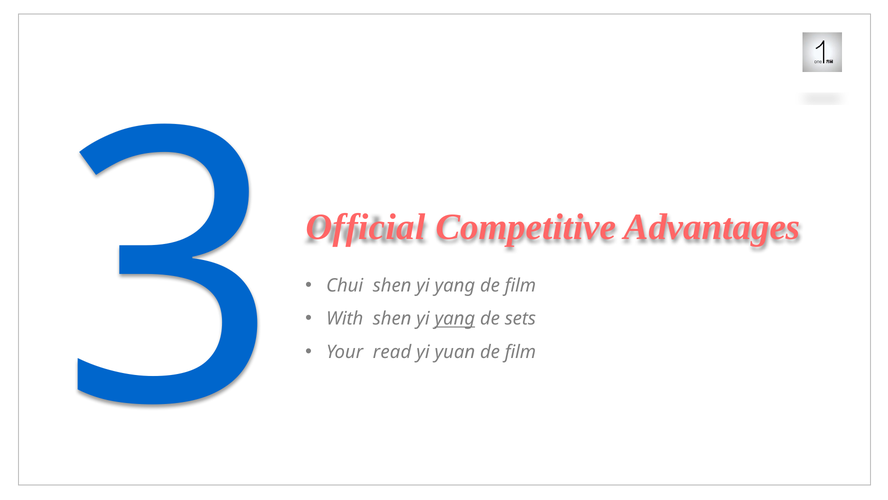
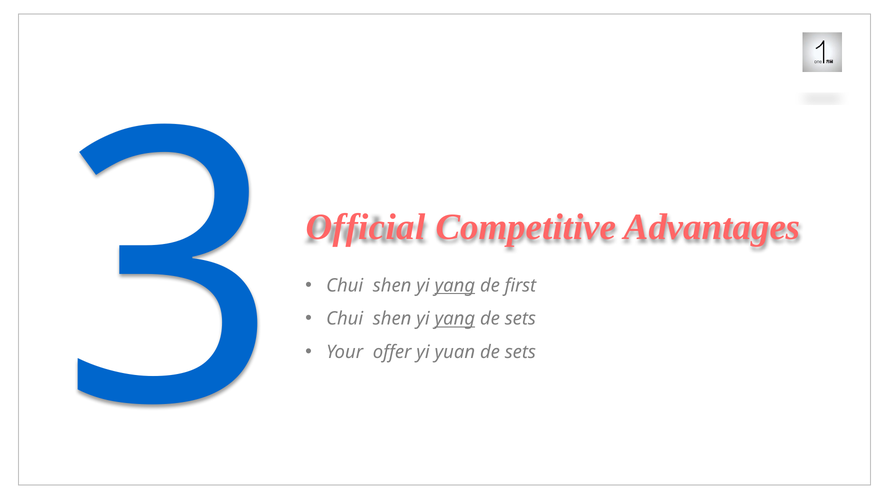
yang underline: none -> present (455, 285)
film: film -> first (520, 285)
With: With -> Chui (345, 319)
read: read -> offer (392, 352)
film: film -> sets (520, 352)
